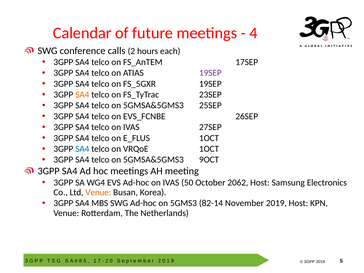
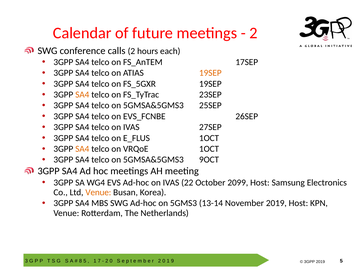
4: 4 -> 2 (253, 33)
19SEP colour: purple -> orange (210, 73)
SA4 colour: blue -> orange (82, 149)
50: 50 -> 22 (187, 183)
2062: 2062 -> 2099 (238, 183)
82-14: 82-14 -> 13-14 (211, 203)
